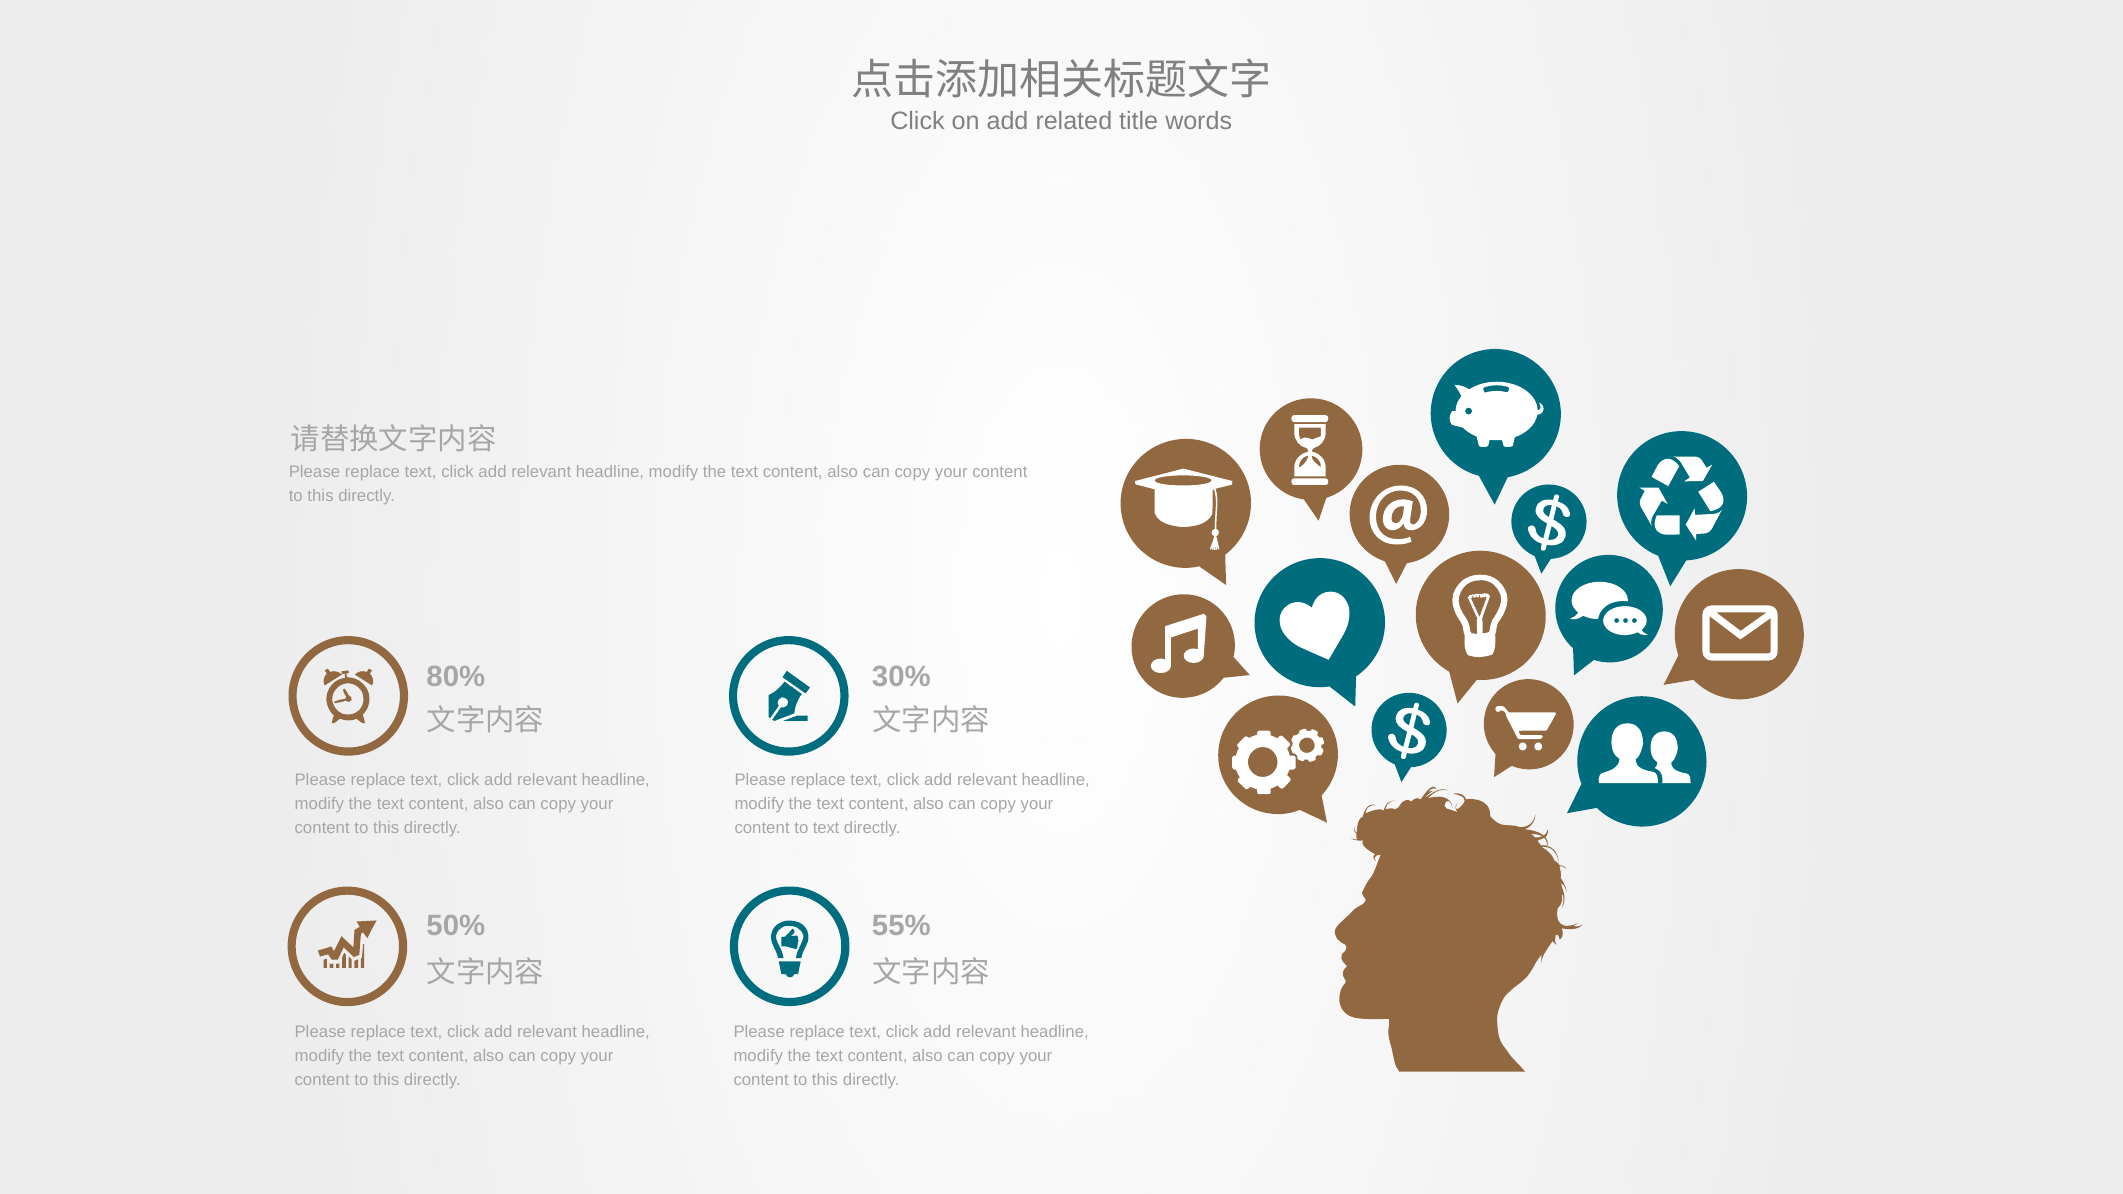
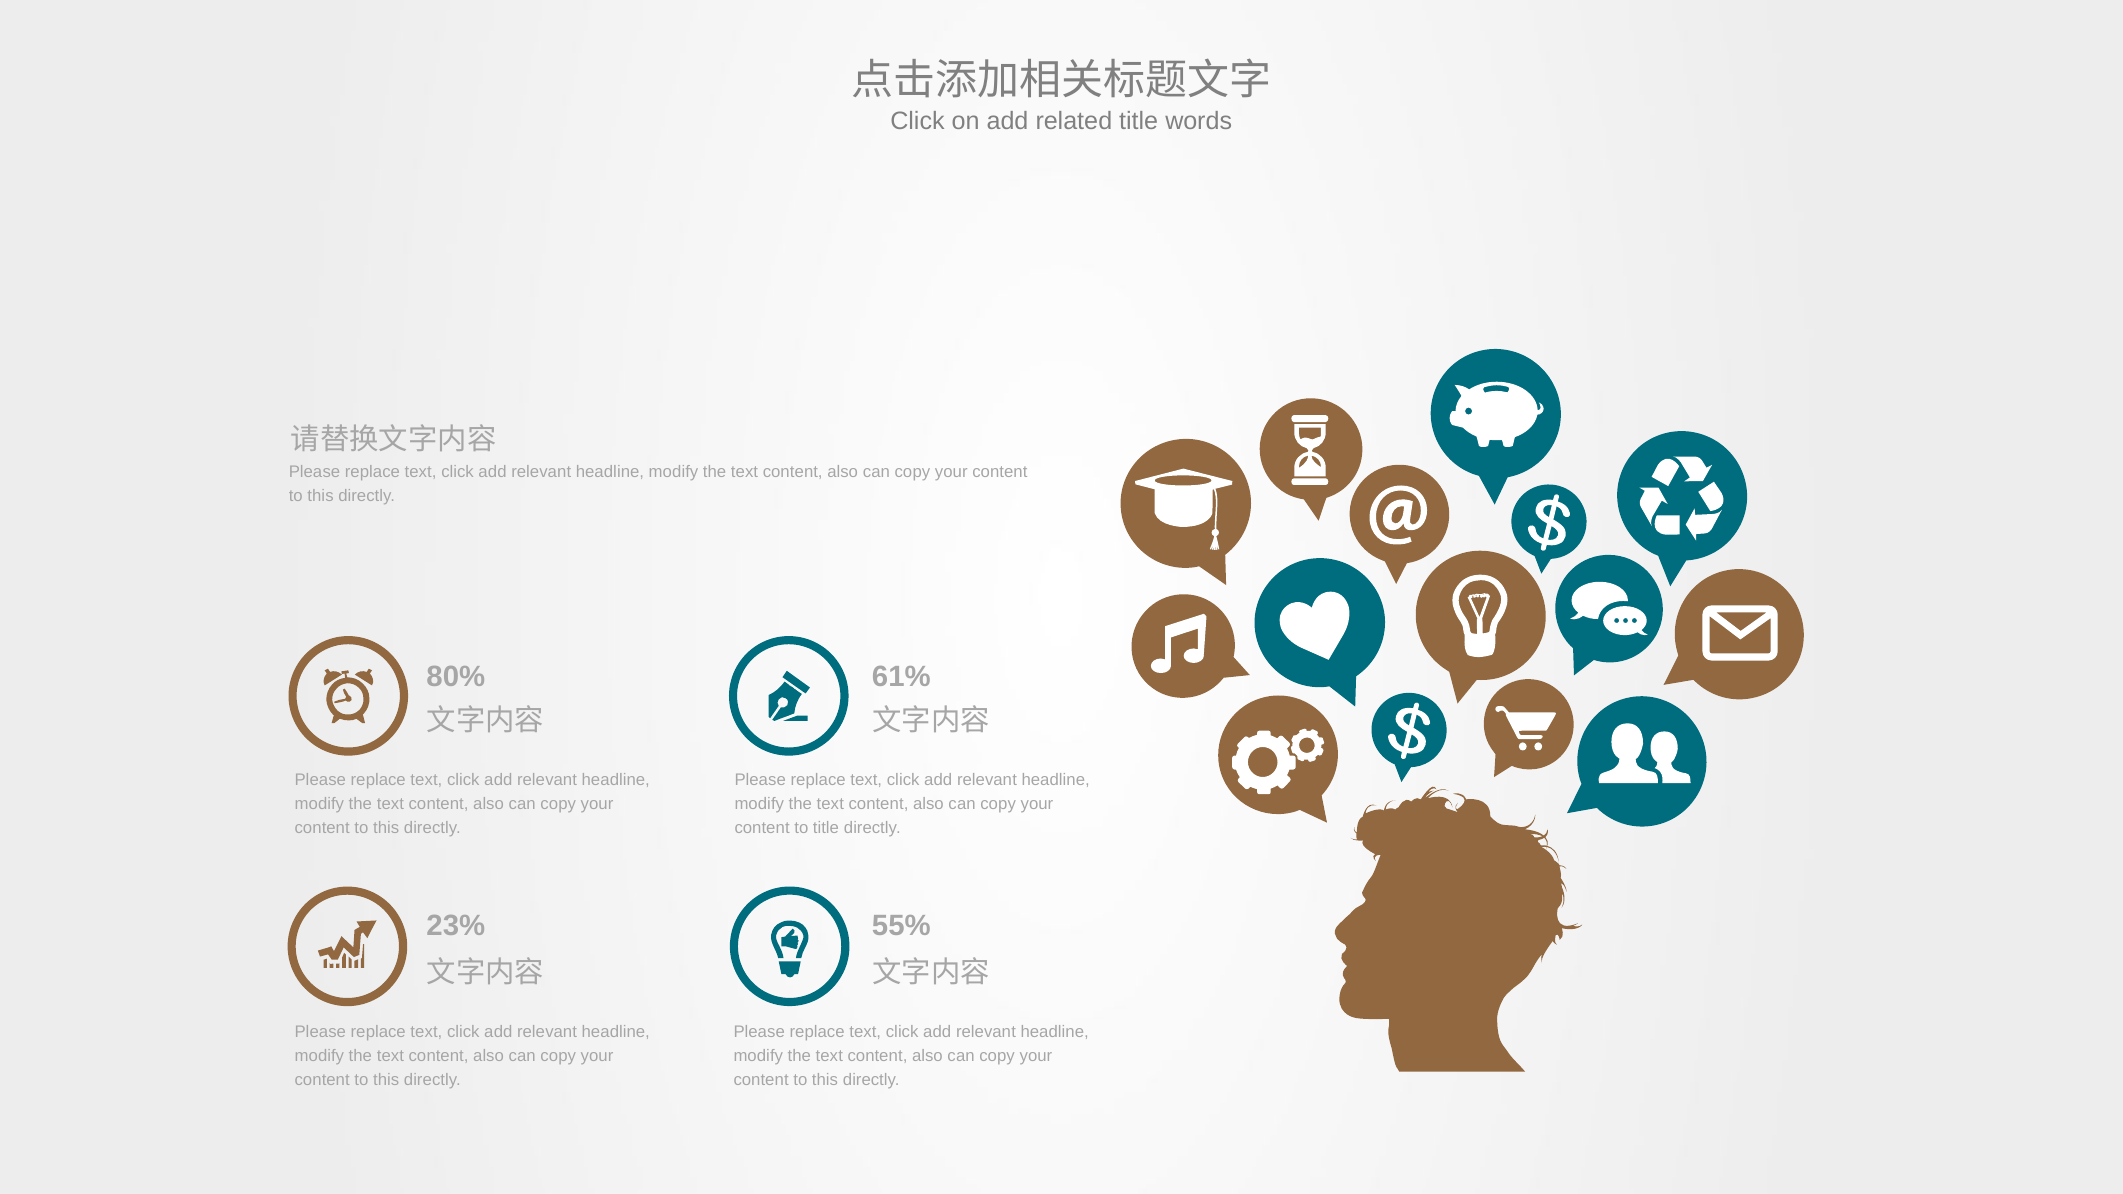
30%: 30% -> 61% (901, 677)
to text: text -> title (826, 828)
50%: 50% -> 23% (456, 926)
